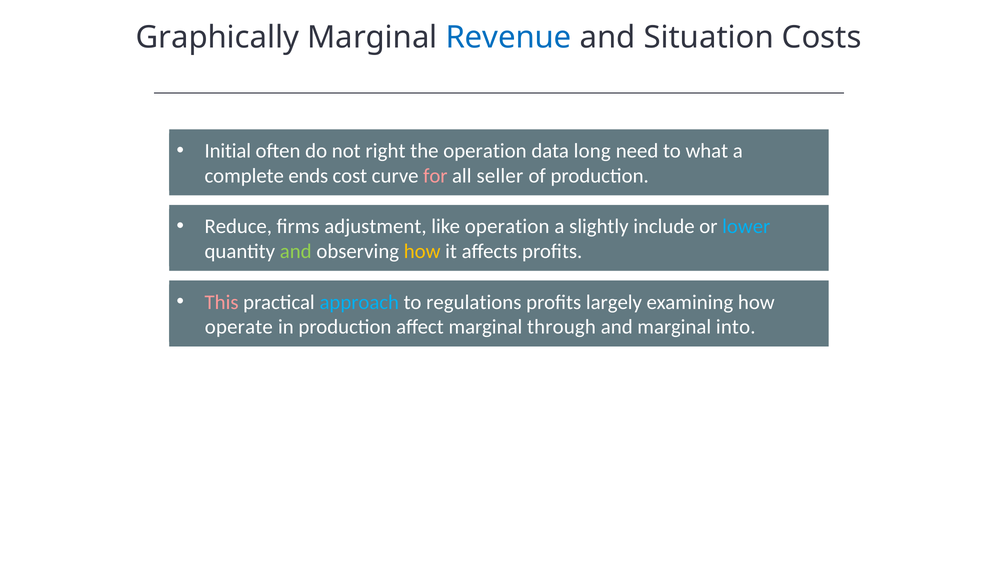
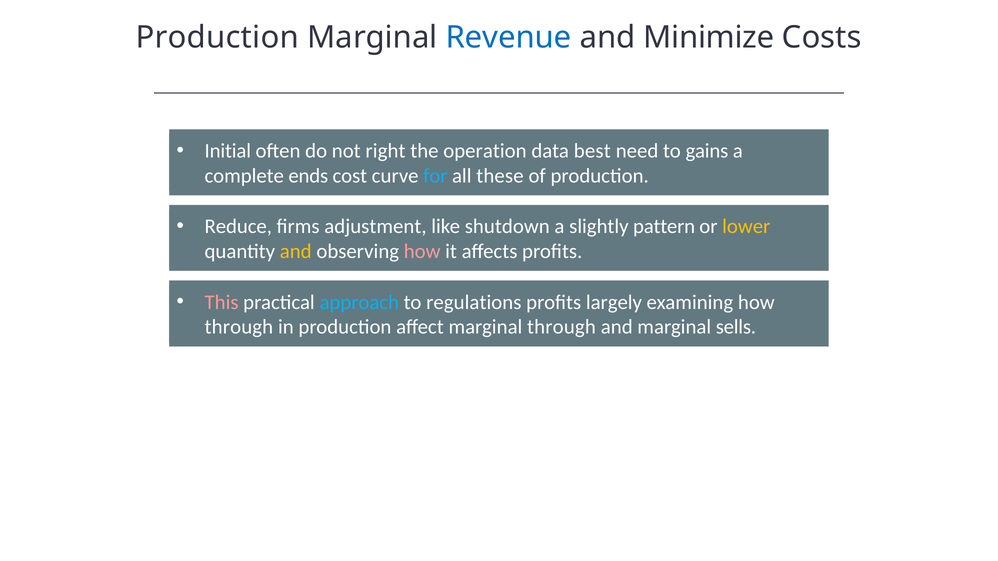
Graphically: Graphically -> Production (217, 38)
Situation: Situation -> Minimize (709, 38)
long: long -> best (592, 151)
what: what -> gains (707, 151)
for colour: pink -> light blue (435, 176)
seller: seller -> these (500, 176)
like operation: operation -> shutdown (507, 227)
include: include -> pattern (664, 227)
lower colour: light blue -> yellow (746, 227)
and colour: light green -> yellow (296, 252)
how colour: yellow -> pink (422, 252)
operate: operate -> through (239, 327)
into: into -> sells (736, 327)
